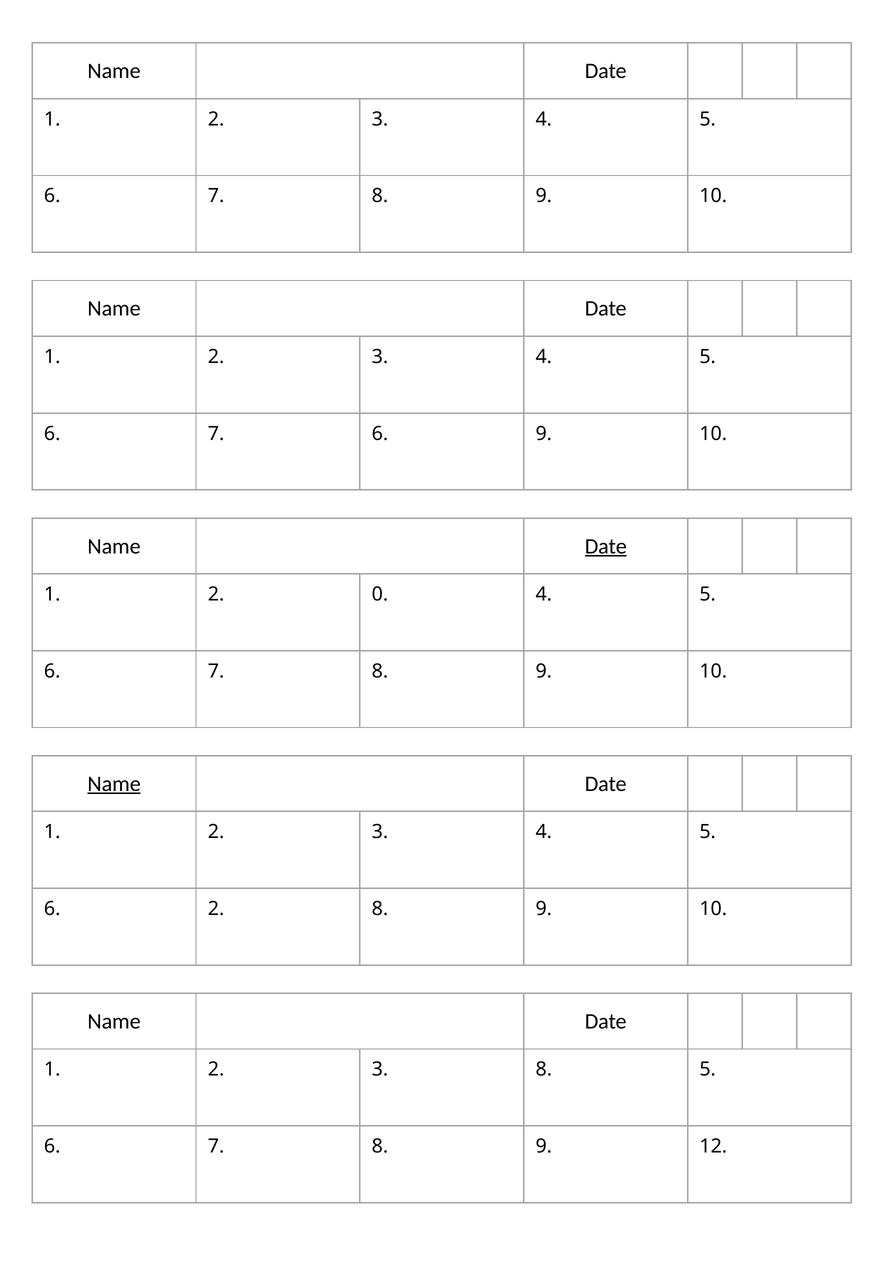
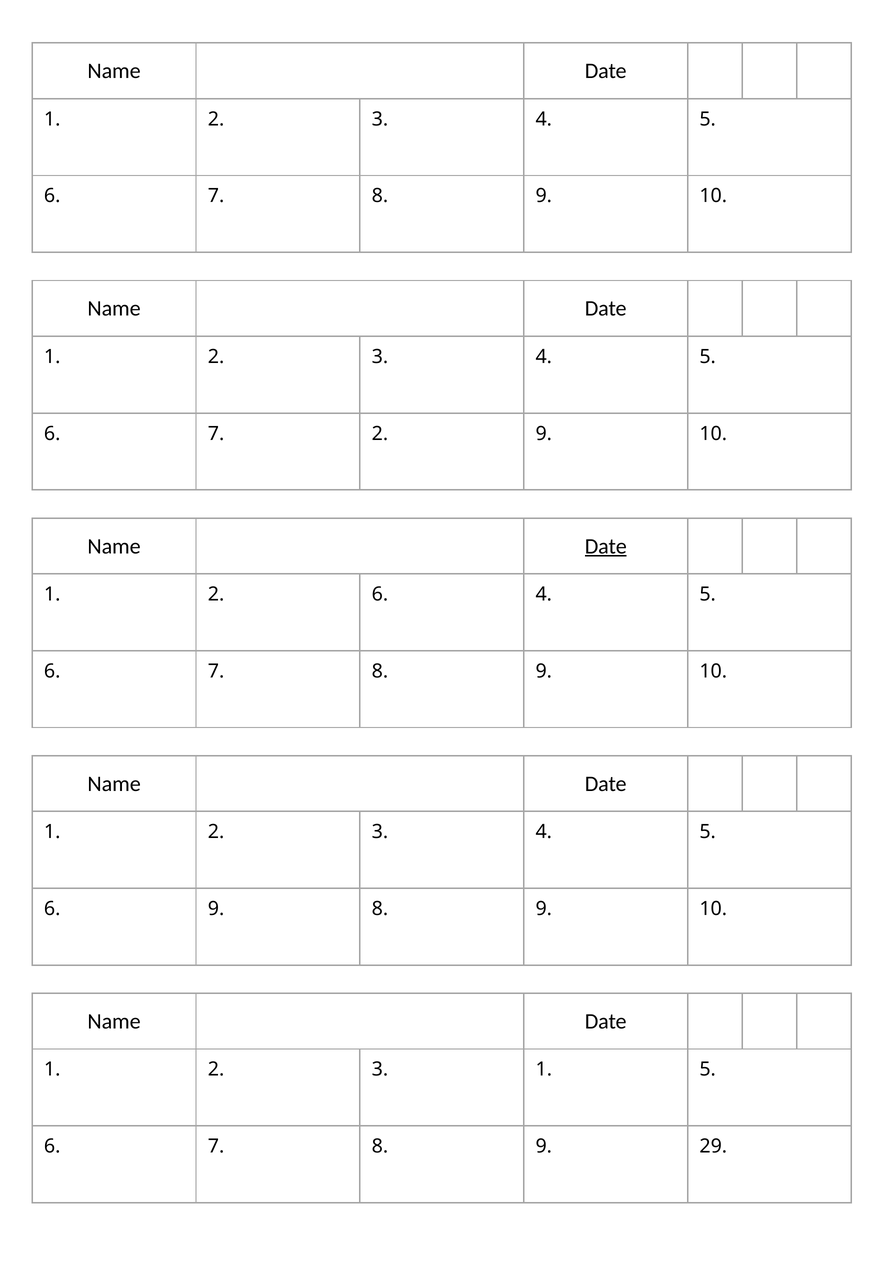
7 6: 6 -> 2 (380, 434)
2 0: 0 -> 6 (380, 594)
Name underline: present -> none (114, 784)
6 2: 2 -> 9 (216, 909)
3 8: 8 -> 1 (544, 1070)
12: 12 -> 29 (713, 1147)
